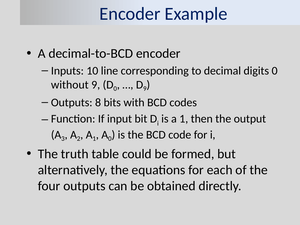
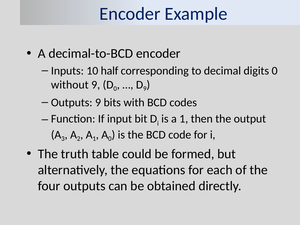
line: line -> half (110, 71)
Outputs 8: 8 -> 9 (98, 102)
